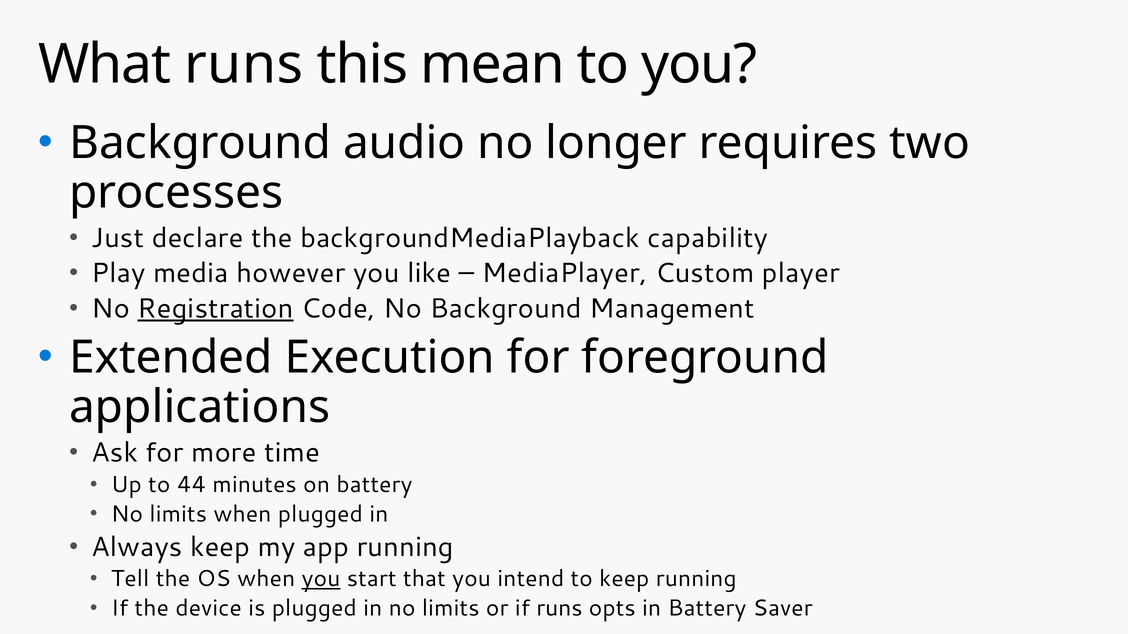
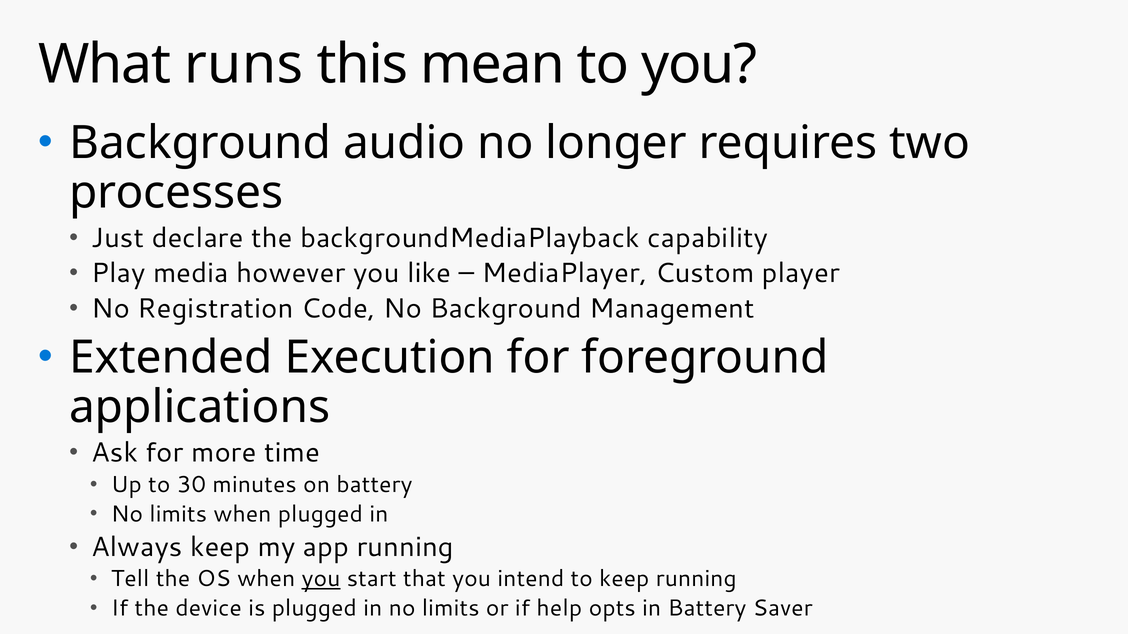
Registration underline: present -> none (215, 309)
44: 44 -> 30 (191, 485)
if runs: runs -> help (559, 609)
